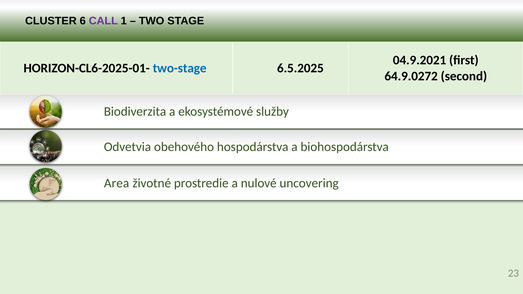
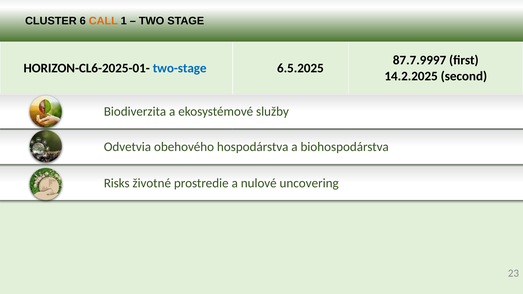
CALL colour: purple -> orange (103, 21)
04.9.2021: 04.9.2021 -> 87.7.9997 (420, 60)
64.9.0272: 64.9.0272 -> 14.2.2025 (411, 76)
Area: Area -> Risks (117, 183)
